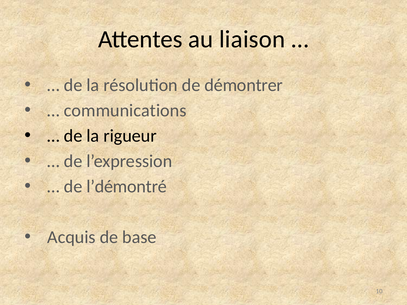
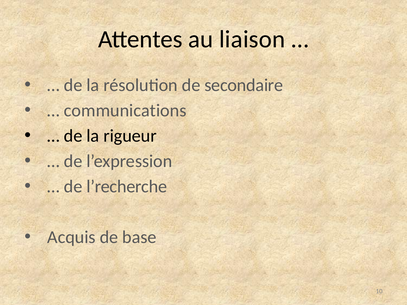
démontrer: démontrer -> secondaire (244, 85)
l’démontré: l’démontré -> l’recherche (127, 187)
